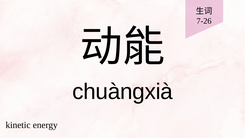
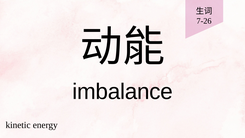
chuàngxià: chuàngxià -> imbalance (123, 92)
